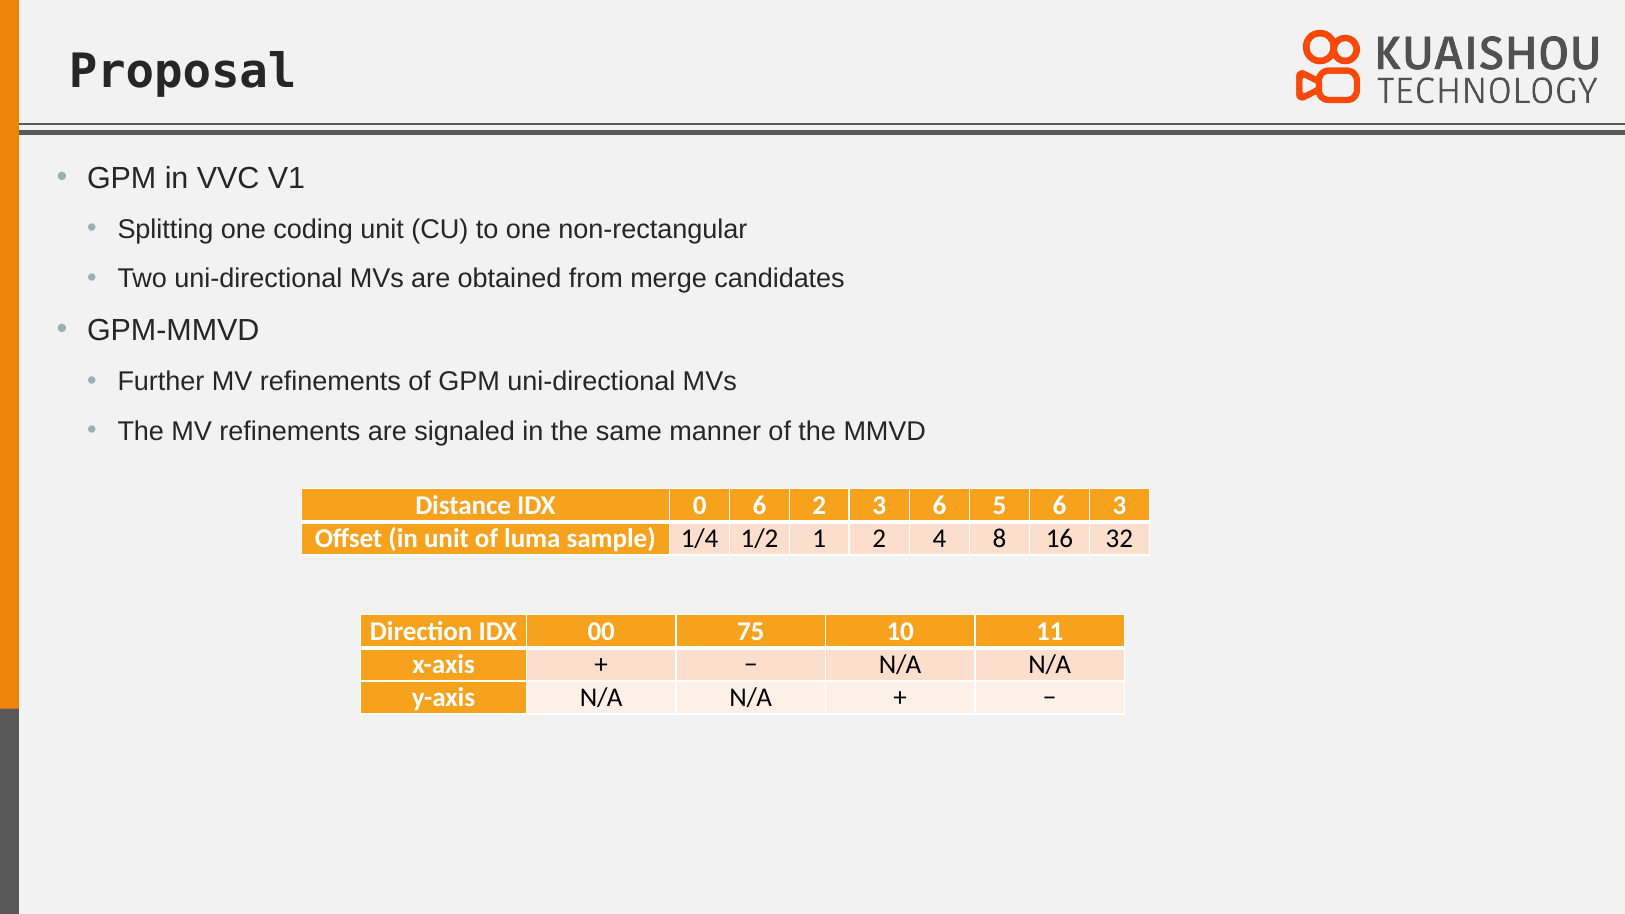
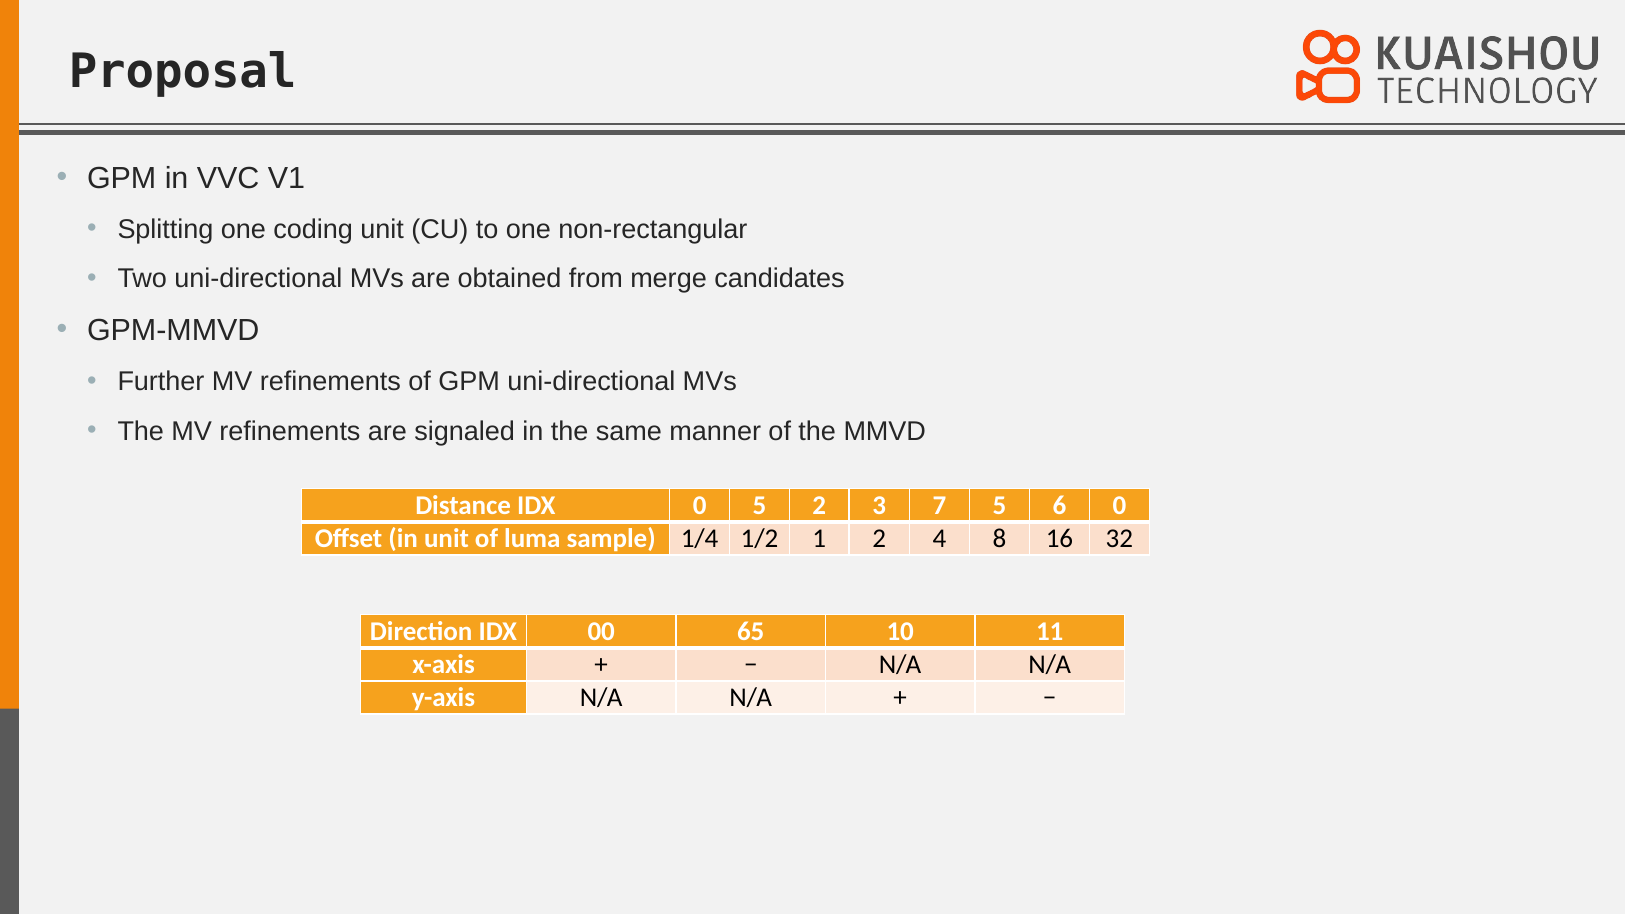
0 6: 6 -> 5 (760, 506)
3 6: 6 -> 7 (939, 506)
6 3: 3 -> 0 (1119, 506)
75: 75 -> 65 (751, 632)
